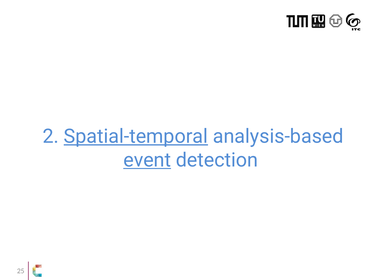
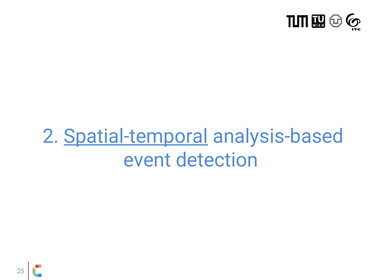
event underline: present -> none (147, 160)
